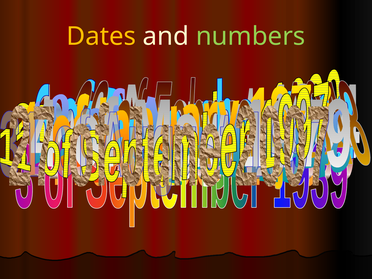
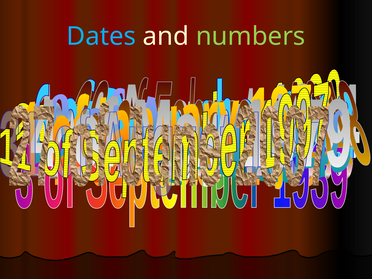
Dates colour: yellow -> light blue (101, 36)
